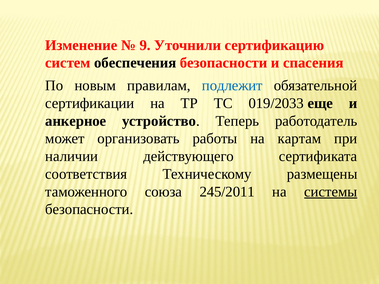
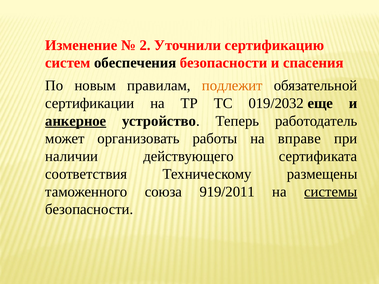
9: 9 -> 2 (145, 45)
подлежит colour: blue -> orange (232, 86)
019/2033: 019/2033 -> 019/2032 (276, 103)
анкерное underline: none -> present (76, 121)
картам: картам -> вправе (299, 139)
245/2011: 245/2011 -> 919/2011 (227, 192)
